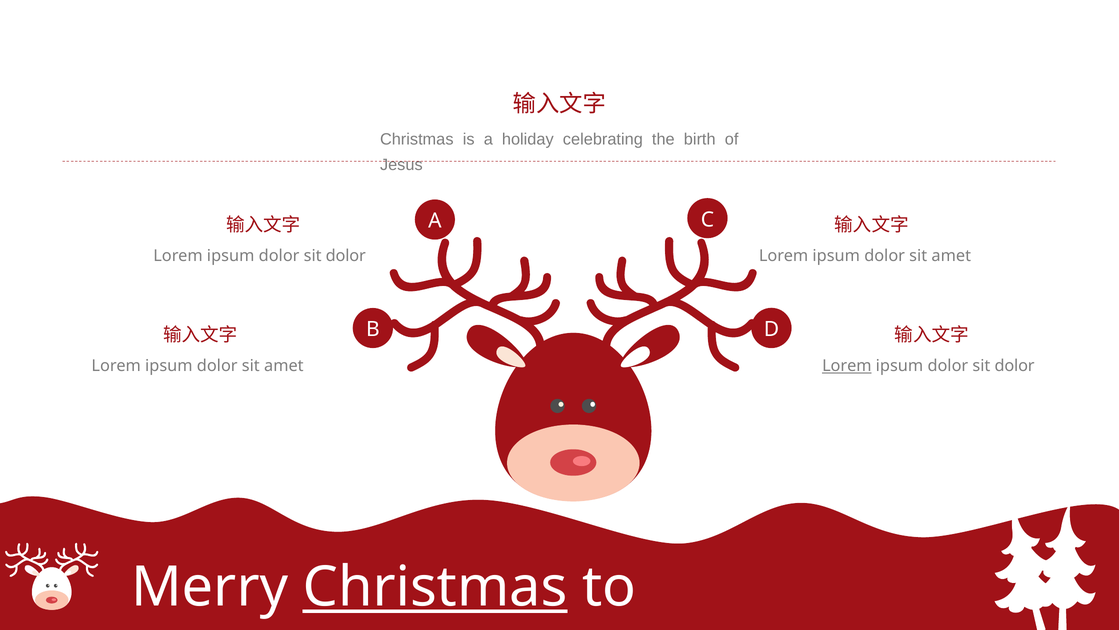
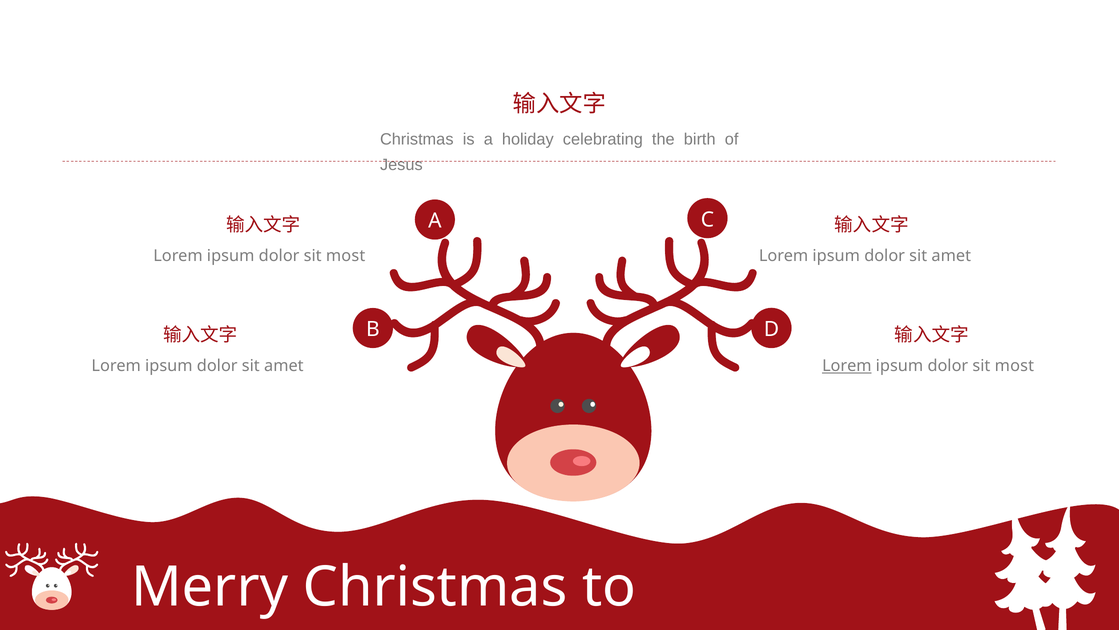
dolor: dolor -> most (346, 255)
dolor: dolor -> most (1014, 366)
Christmas underline: present -> none (435, 587)
